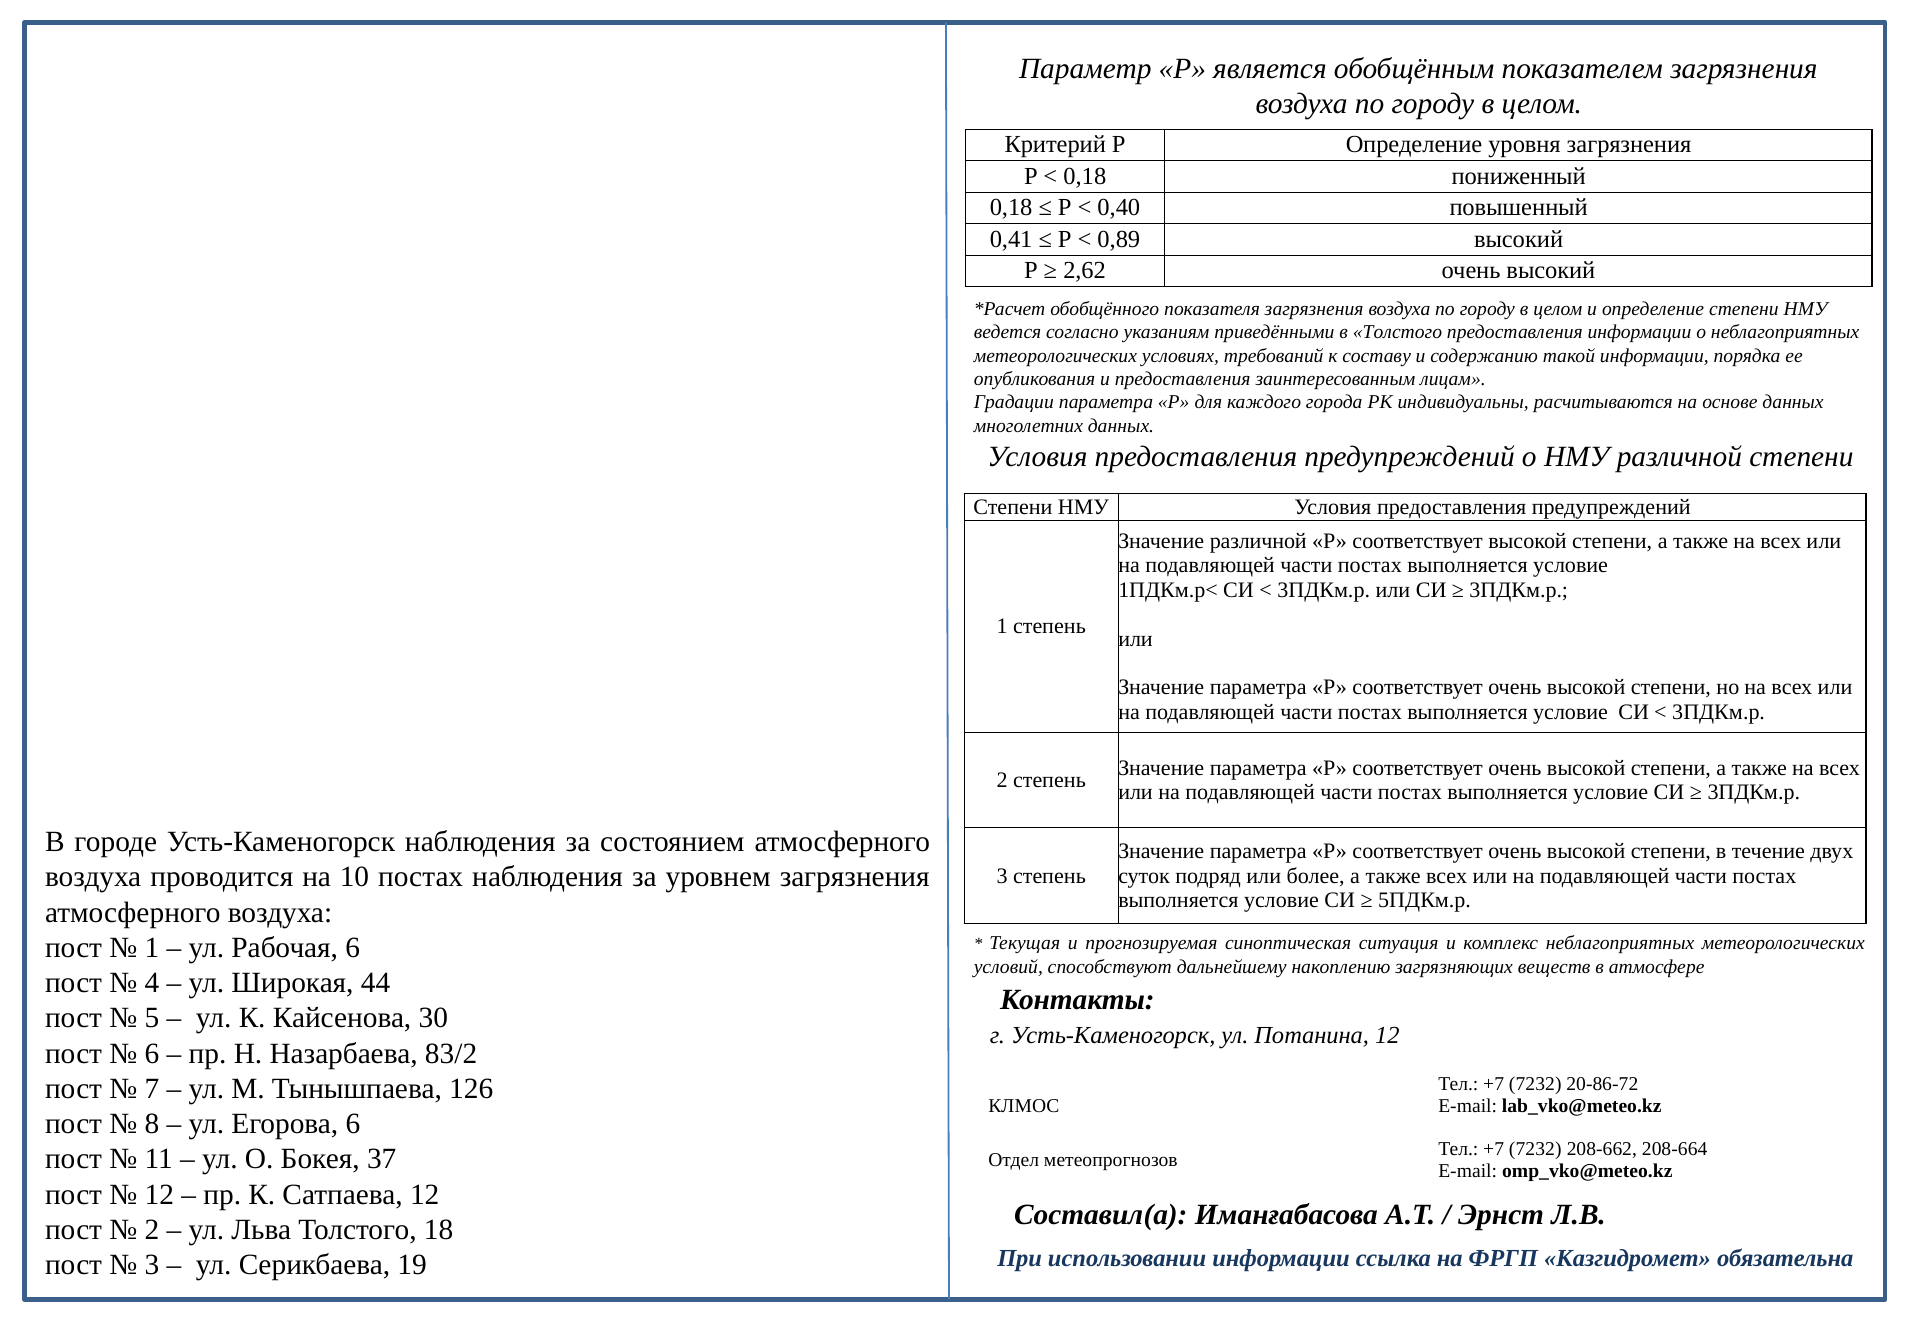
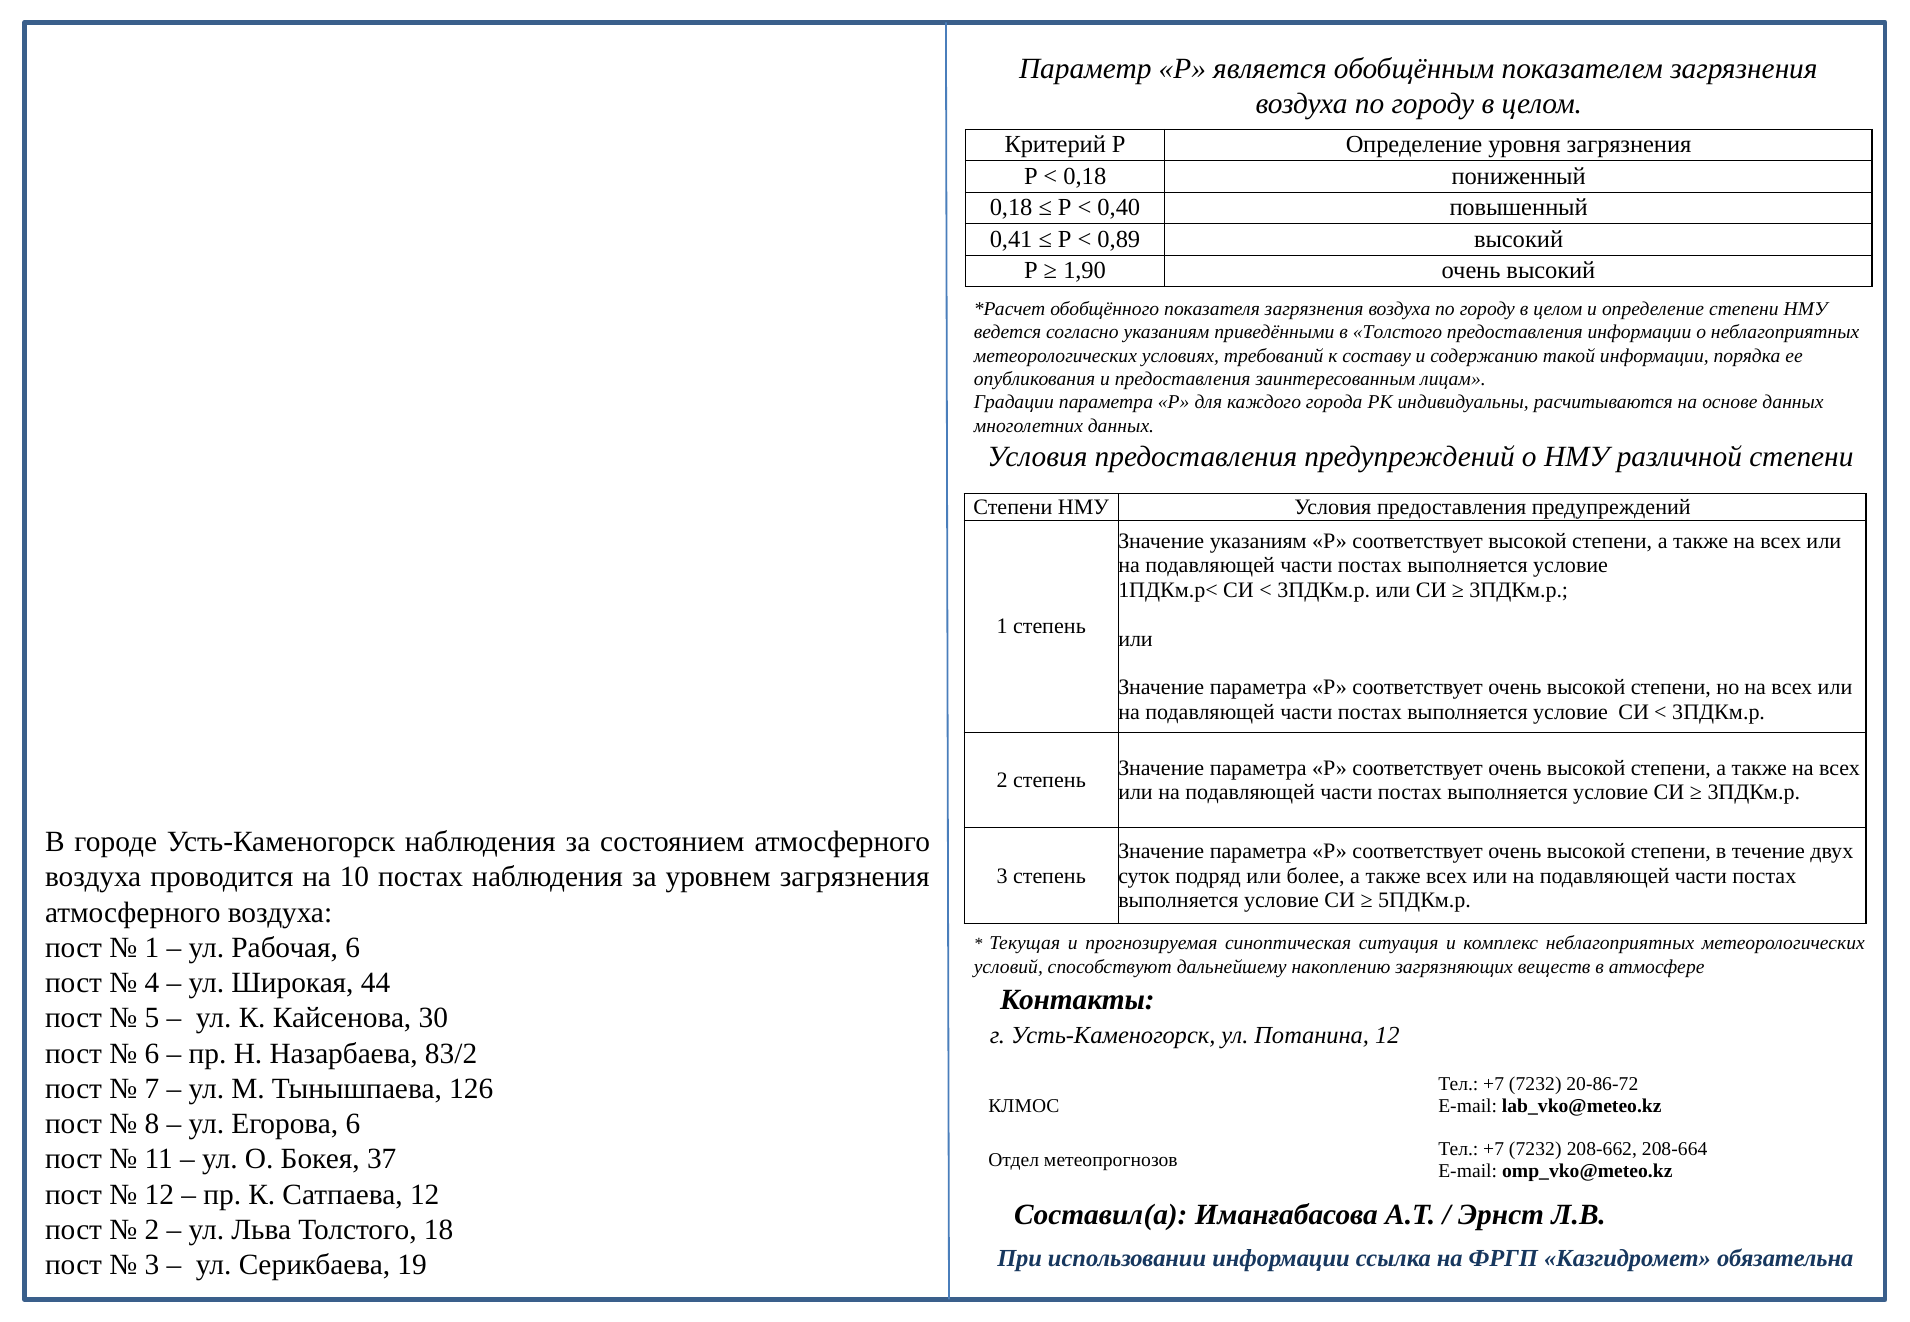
2,62: 2,62 -> 1,90 (1085, 271)
Значение различной: различной -> указаниям (1258, 541)
